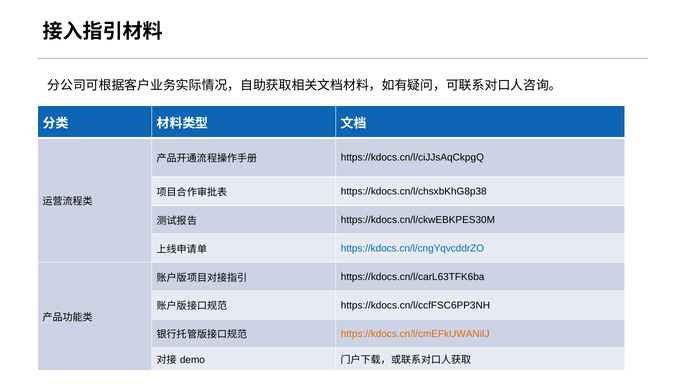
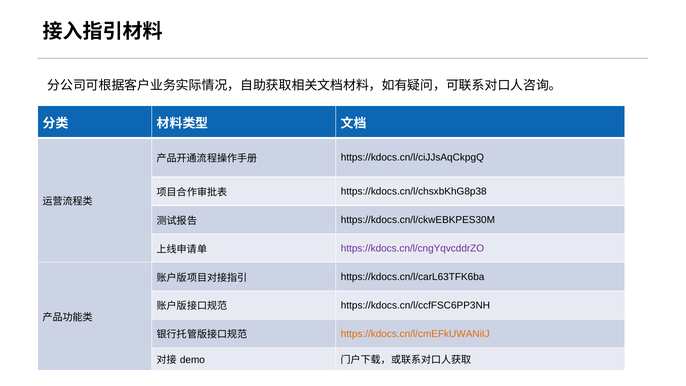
https://kdocs.cn/l/cngYqvcddrZO colour: blue -> purple (412, 248)
